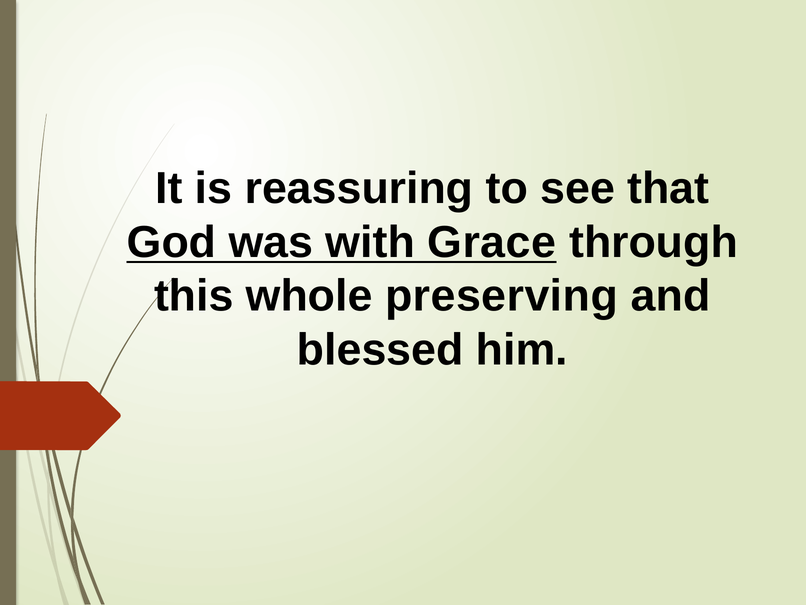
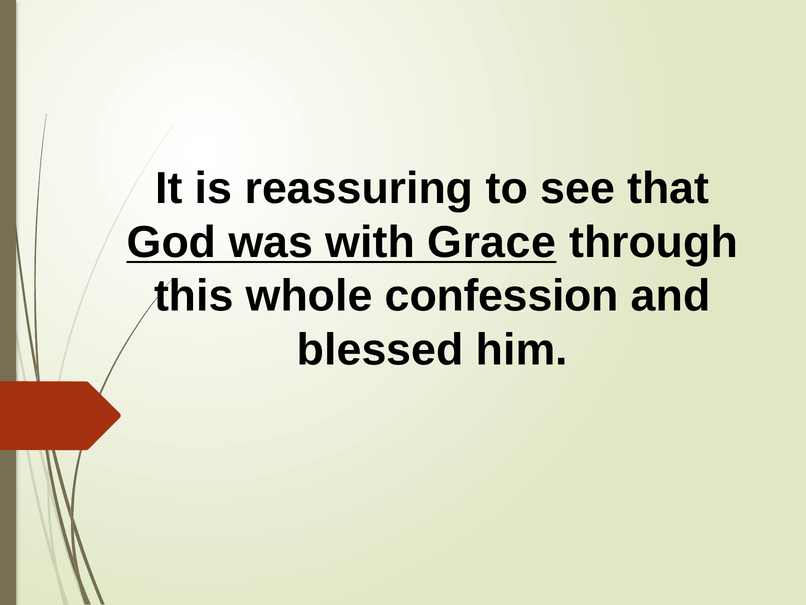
preserving: preserving -> confession (502, 296)
